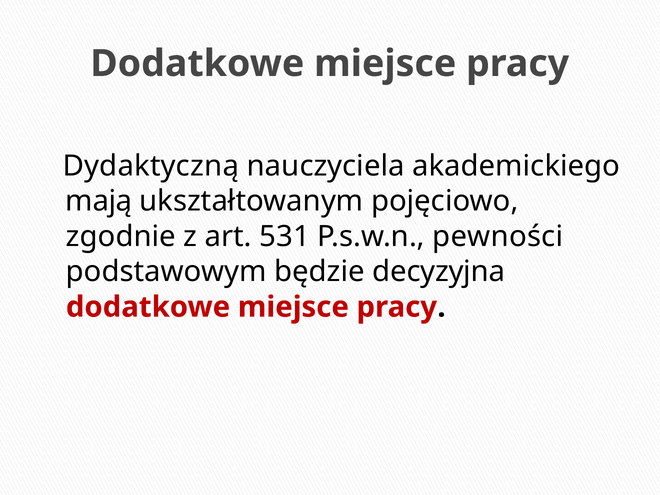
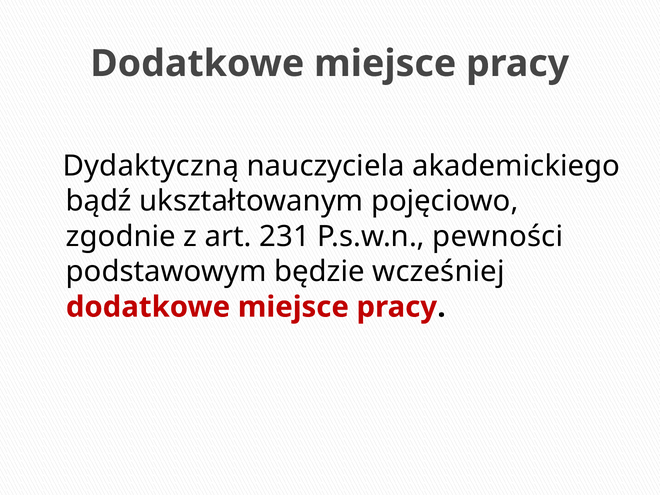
mają: mają -> bądź (99, 201)
531: 531 -> 231 (285, 237)
decyzyjna: decyzyjna -> wcześniej (439, 272)
